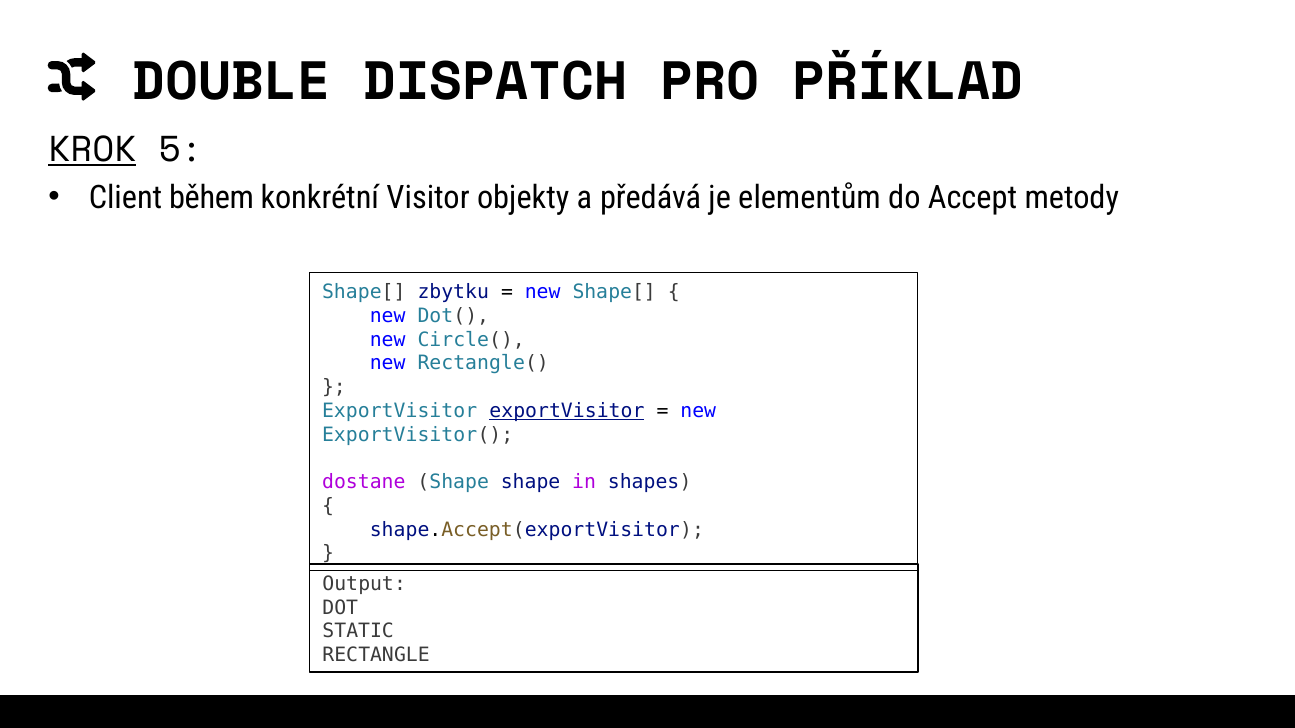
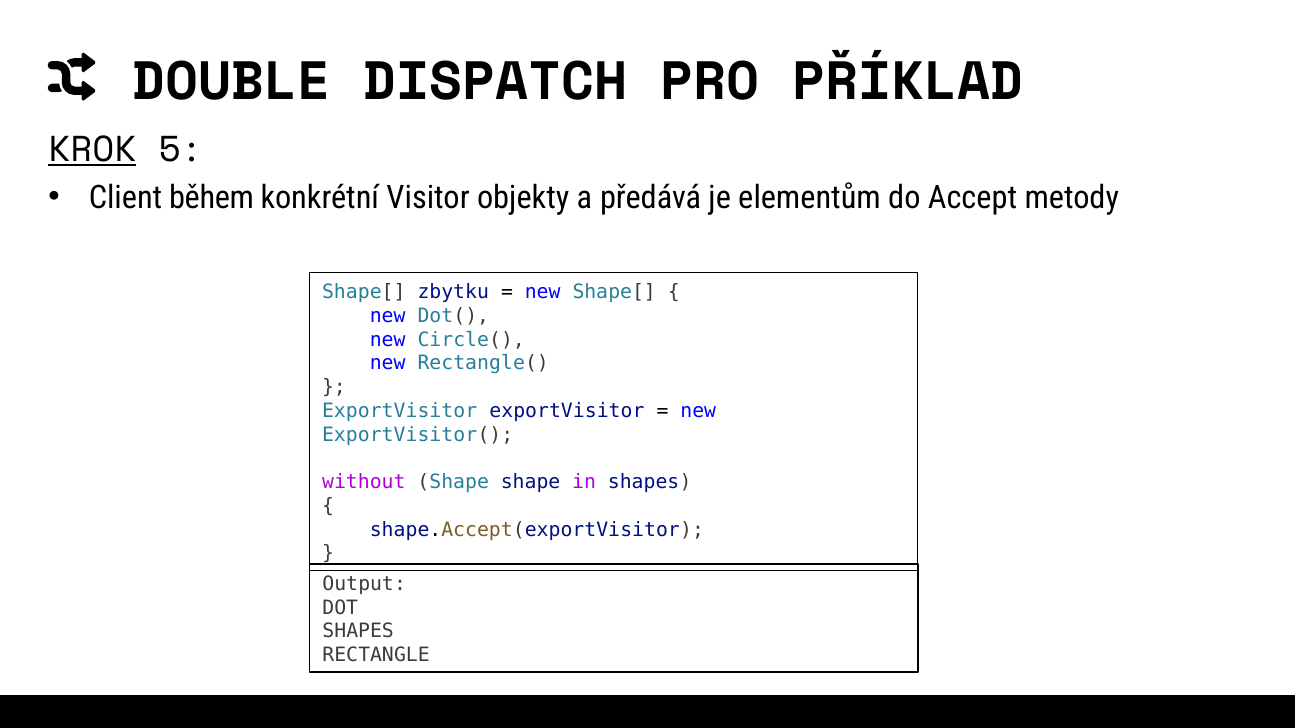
exportVisitor underline: present -> none (567, 411)
dostane: dostane -> without (364, 482)
STATIC: STATIC -> SHAPES (358, 632)
